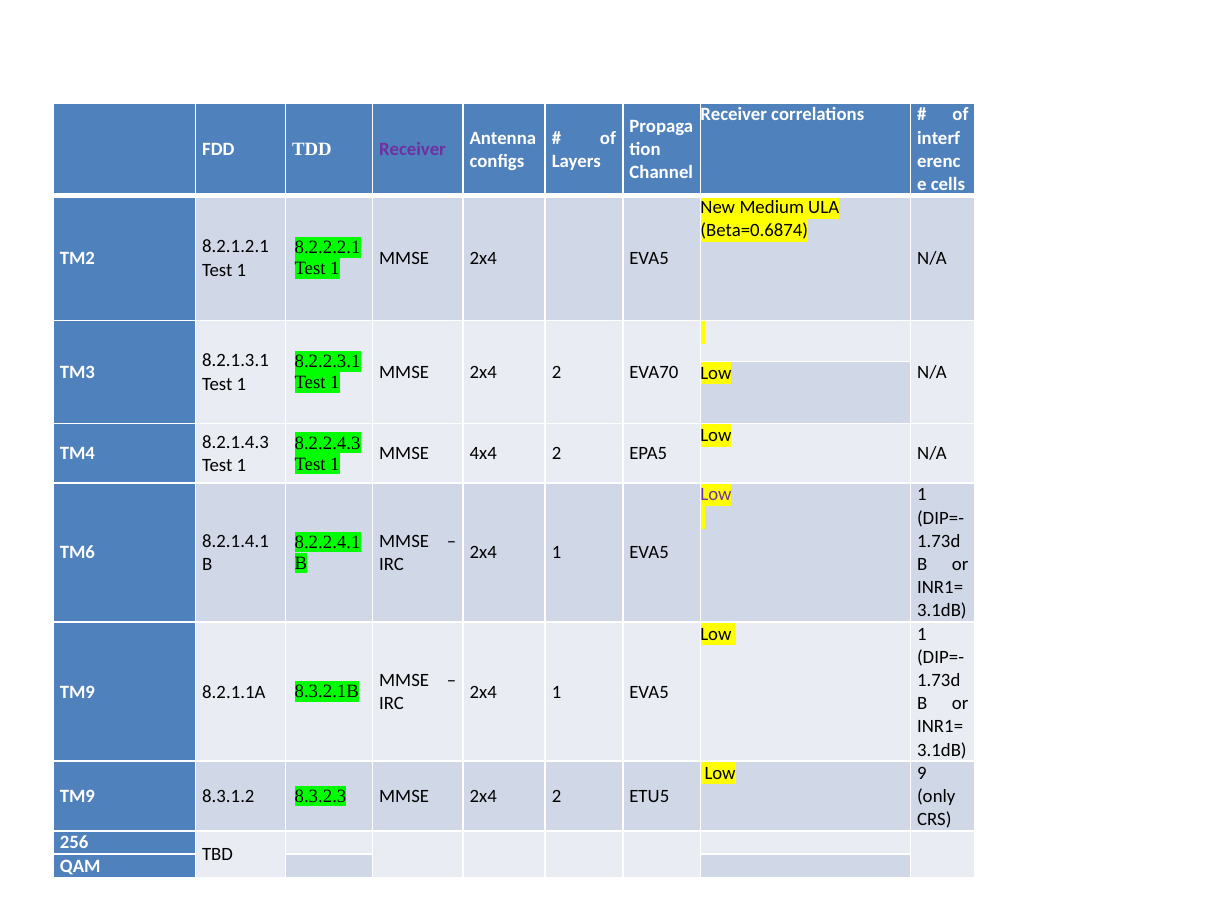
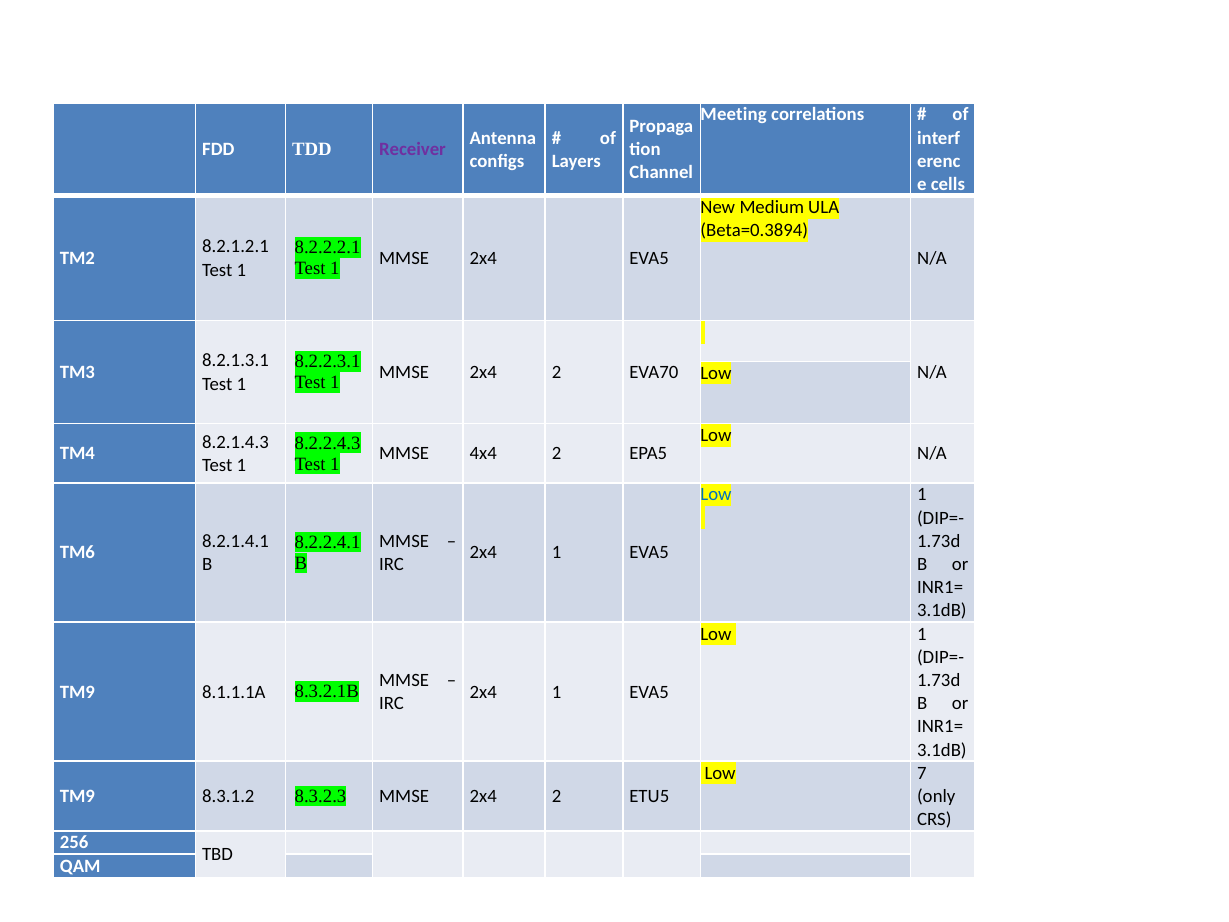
Receiver: Receiver -> Meeting (734, 115)
Beta=0.6874: Beta=0.6874 -> Beta=0.3894 (754, 231)
Low colour: purple -> blue (716, 495)
8.2.1.1A: 8.2.1.1A -> 8.1.1.1A (234, 692)
9: 9 -> 7 (922, 773)
